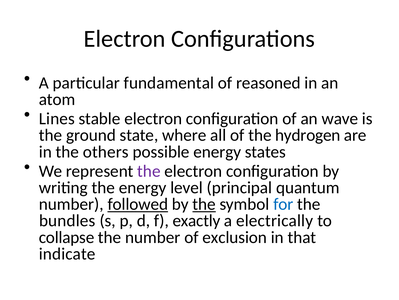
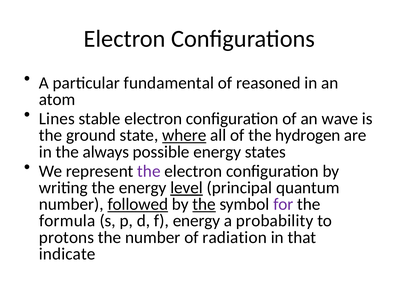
where underline: none -> present (184, 135)
others: others -> always (106, 151)
level underline: none -> present (187, 187)
for colour: blue -> purple (283, 204)
bundles: bundles -> formula (67, 220)
f exactly: exactly -> energy (196, 220)
electrically: electrically -> probability (275, 220)
collapse: collapse -> protons (66, 237)
exclusion: exclusion -> radiation (235, 237)
